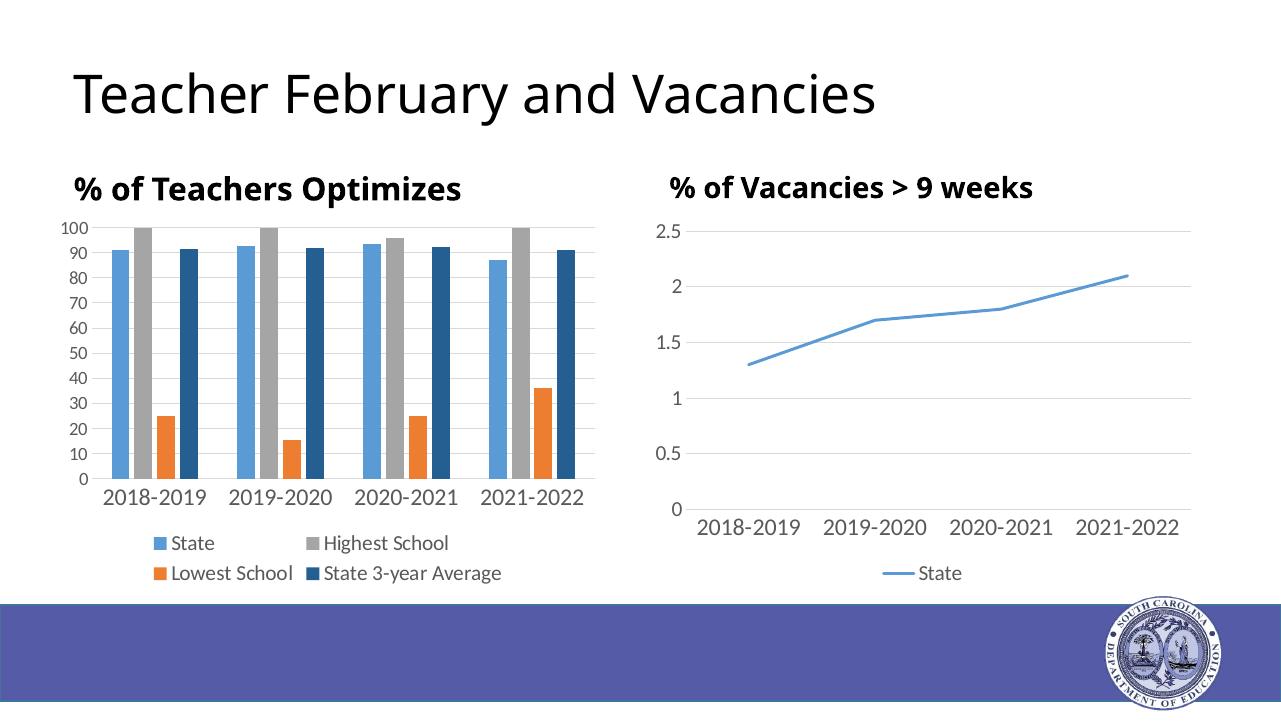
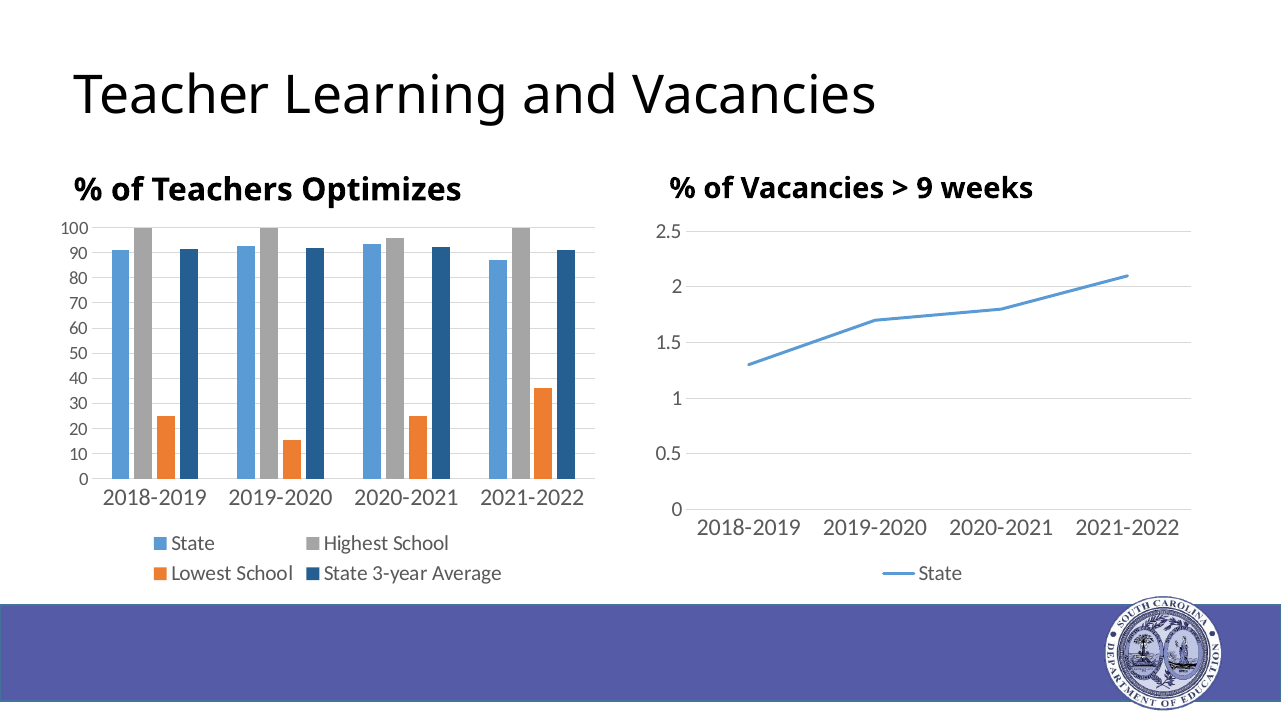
February: February -> Learning (396, 96)
